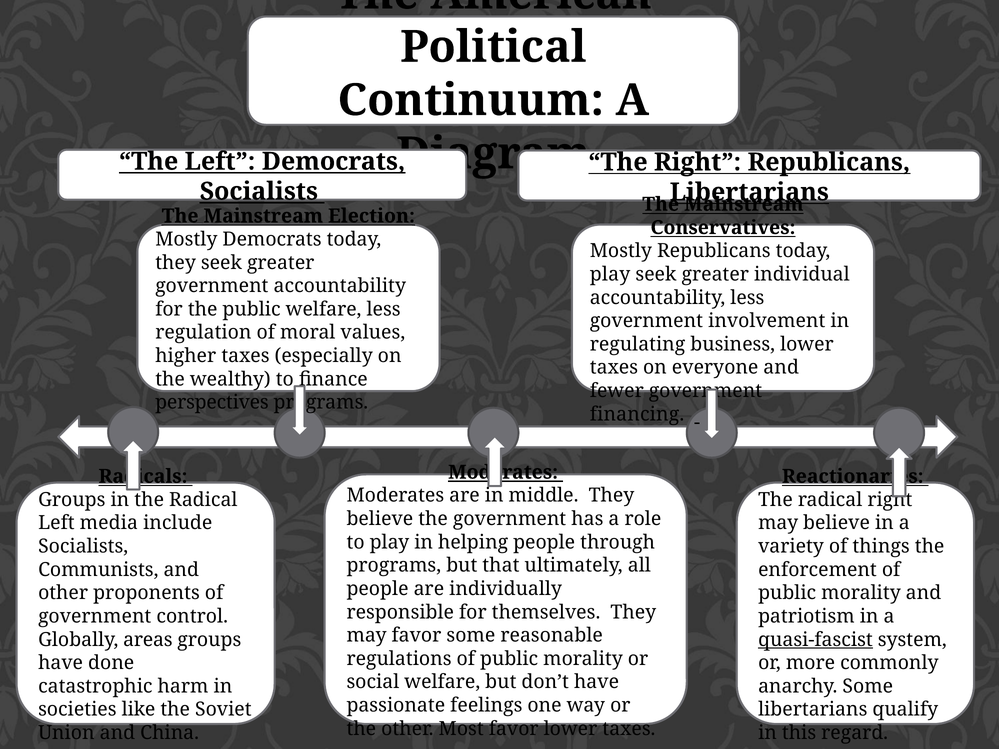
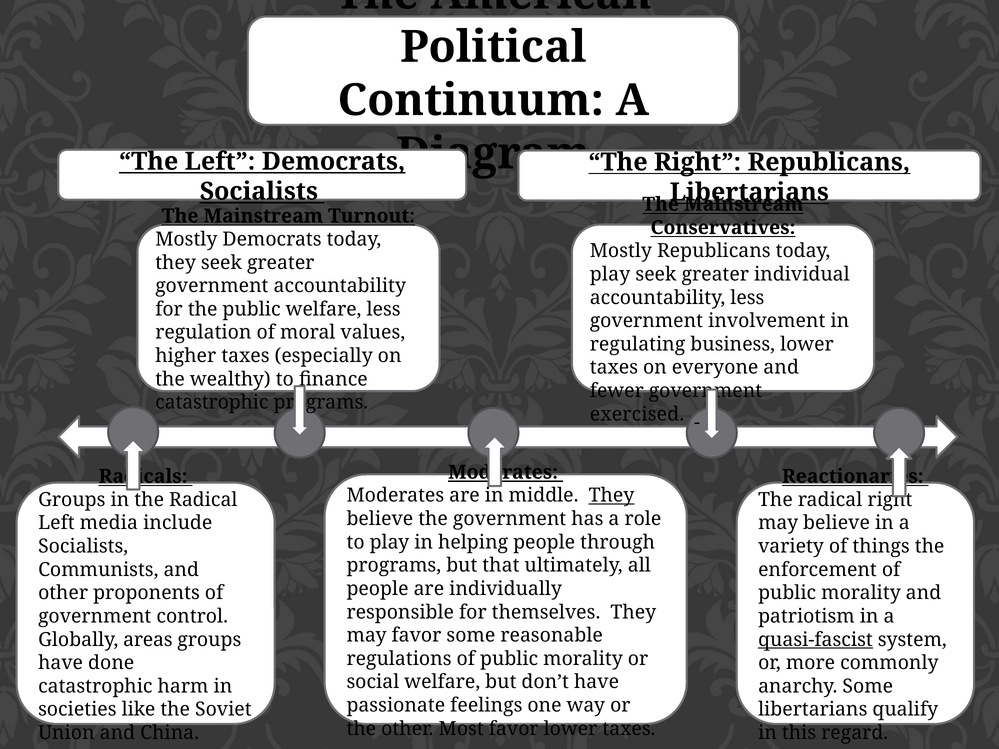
Election: Election -> Turnout (372, 216)
perspectives: perspectives -> catastrophic (212, 403)
financing: financing -> exercised (637, 414)
They underline: none -> present (611, 496)
